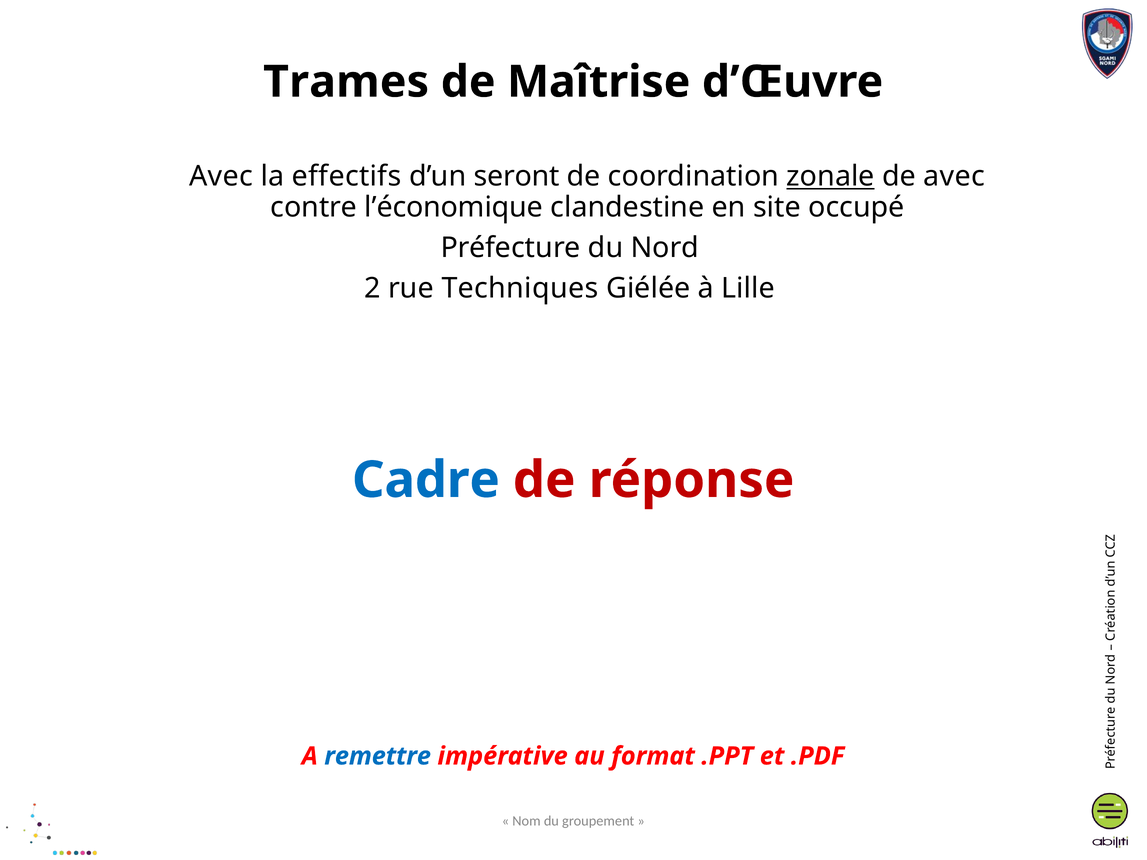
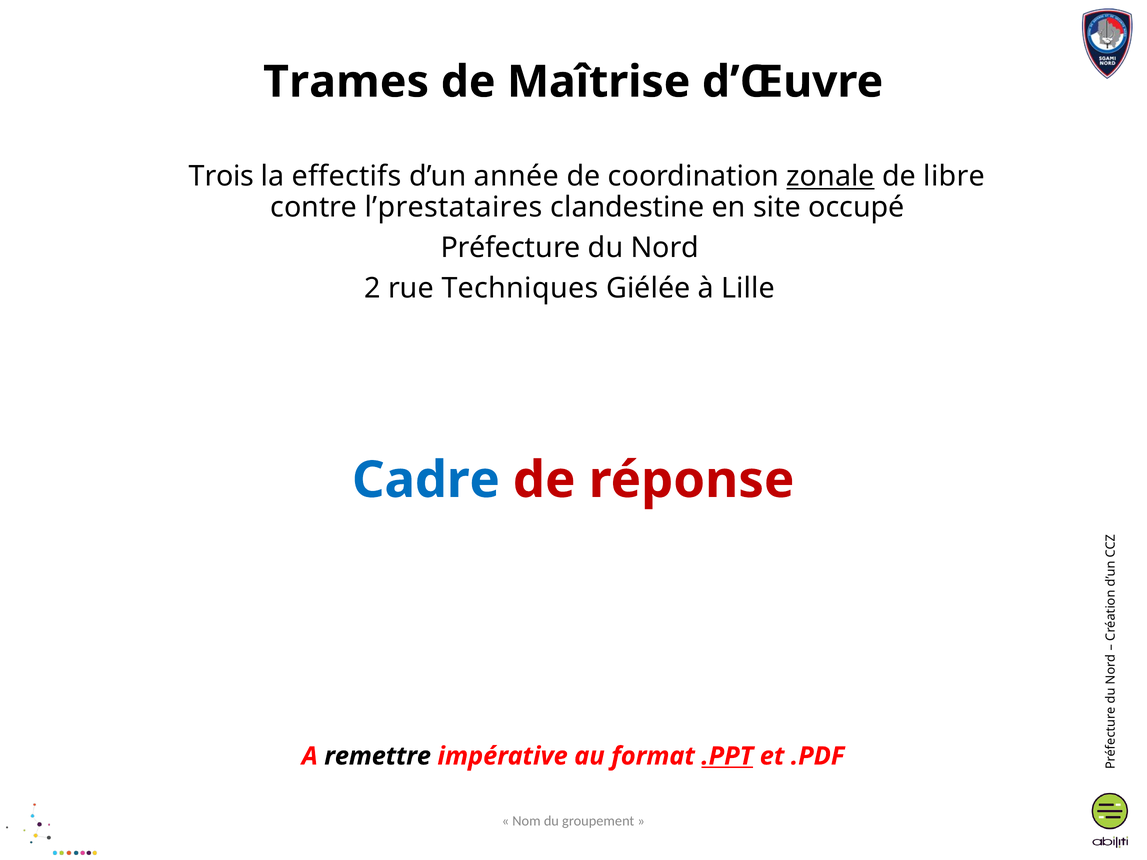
Avec: Avec -> Trois (221, 176)
seront: seront -> année (516, 176)
de avec: avec -> libre (954, 176)
l’économique: l’économique -> l’prestataires (454, 207)
remettre colour: blue -> black (378, 756)
.PPT underline: none -> present (727, 756)
